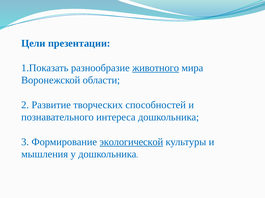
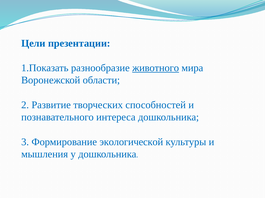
экологической underline: present -> none (131, 142)
